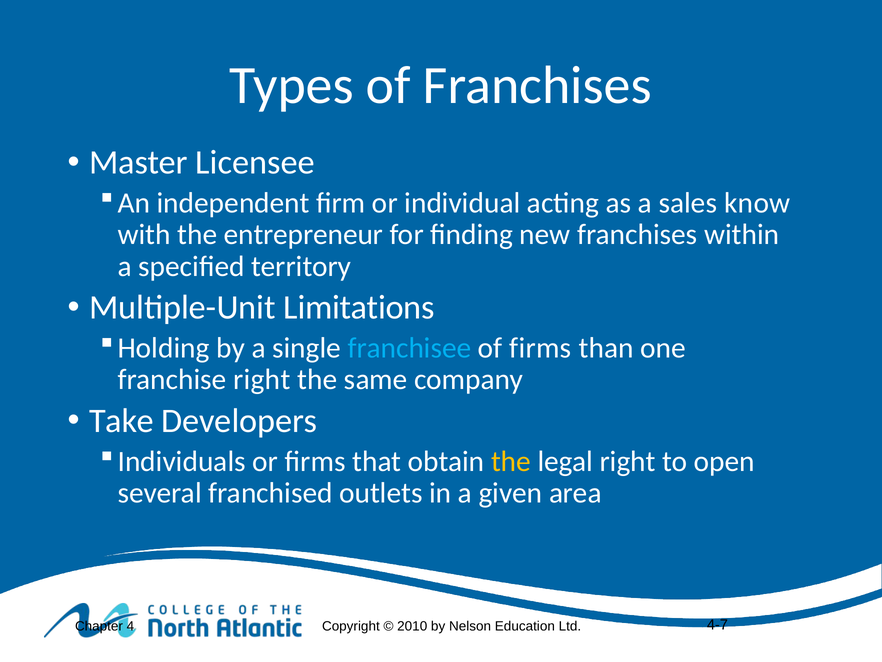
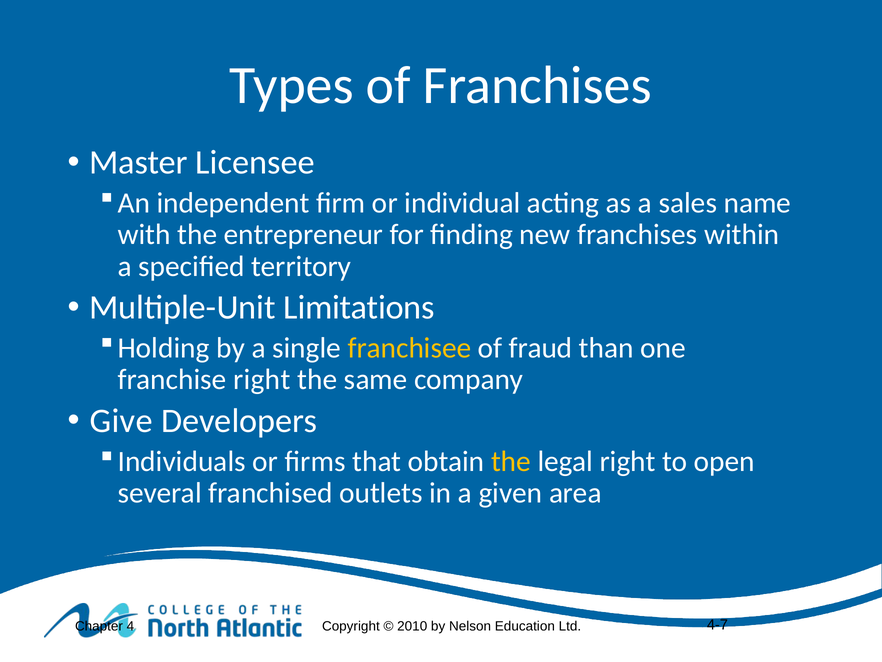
know: know -> name (757, 203)
franchisee colour: light blue -> yellow (409, 348)
of firms: firms -> fraud (541, 348)
Take: Take -> Give (121, 421)
